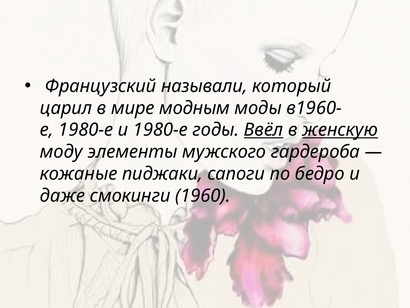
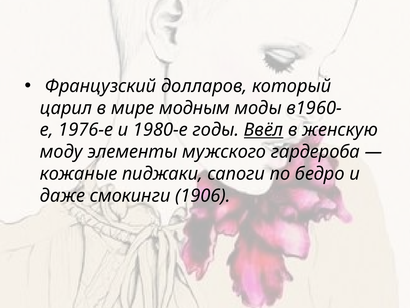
называли: называли -> долларов (204, 86)
1980-е: 1980-е -> 1976-е (86, 130)
женскую underline: present -> none (340, 130)
1960: 1960 -> 1906 (203, 195)
